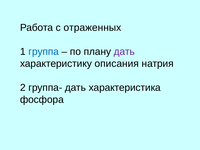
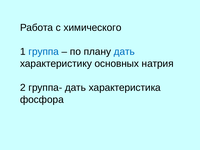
отраженных: отраженных -> химического (93, 28)
дать colour: purple -> blue (124, 52)
описания: описания -> основных (117, 64)
